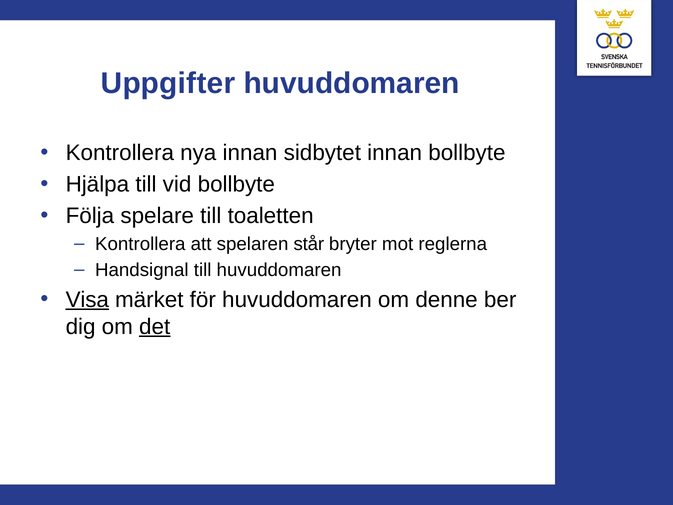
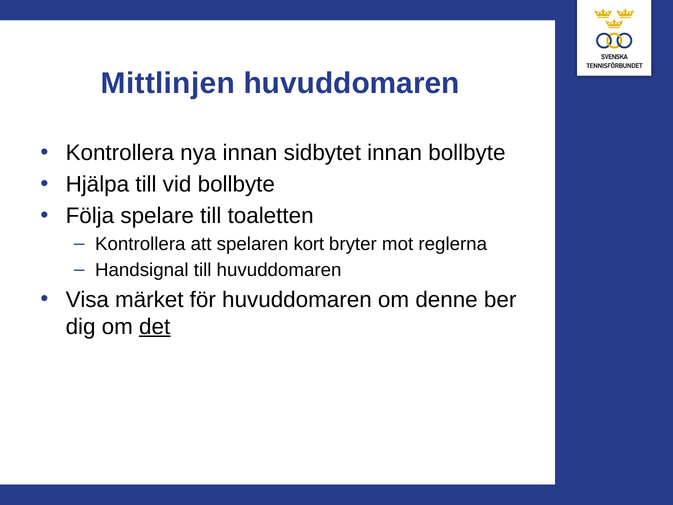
Uppgifter: Uppgifter -> Mittlinjen (168, 83)
står: står -> kort (309, 244)
Visa underline: present -> none (87, 300)
